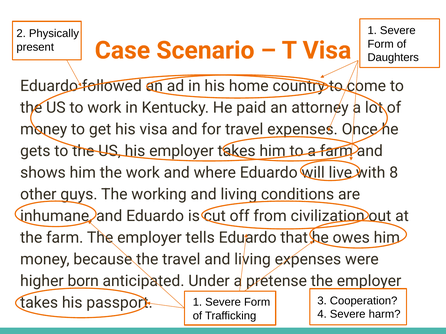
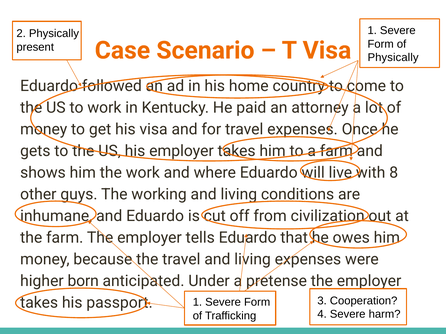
Daughters: Daughters -> Physically (393, 58)
